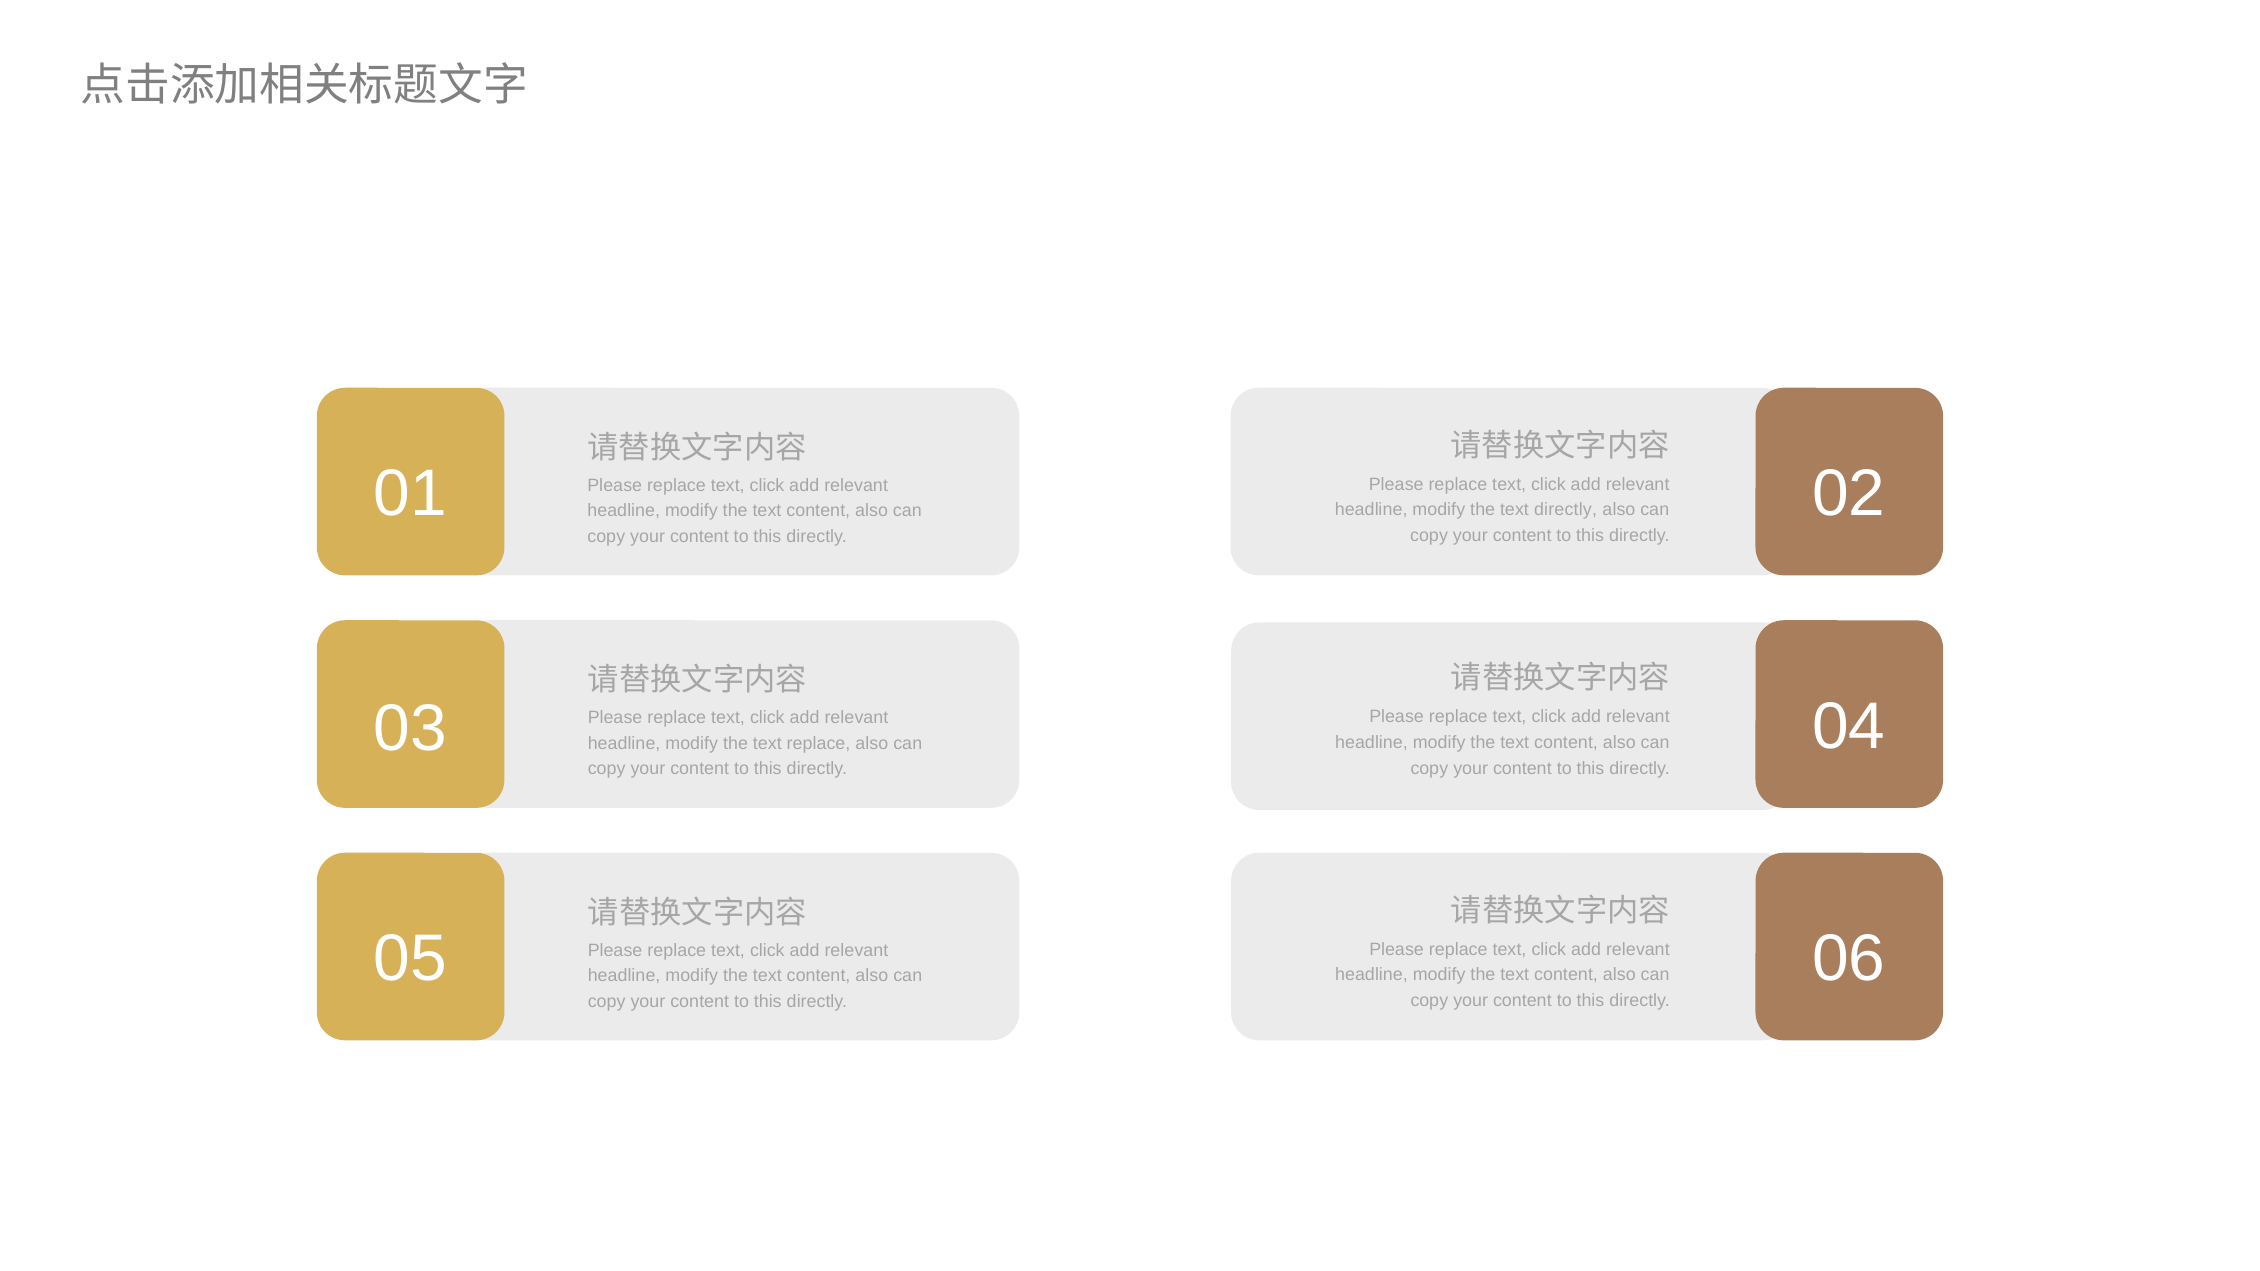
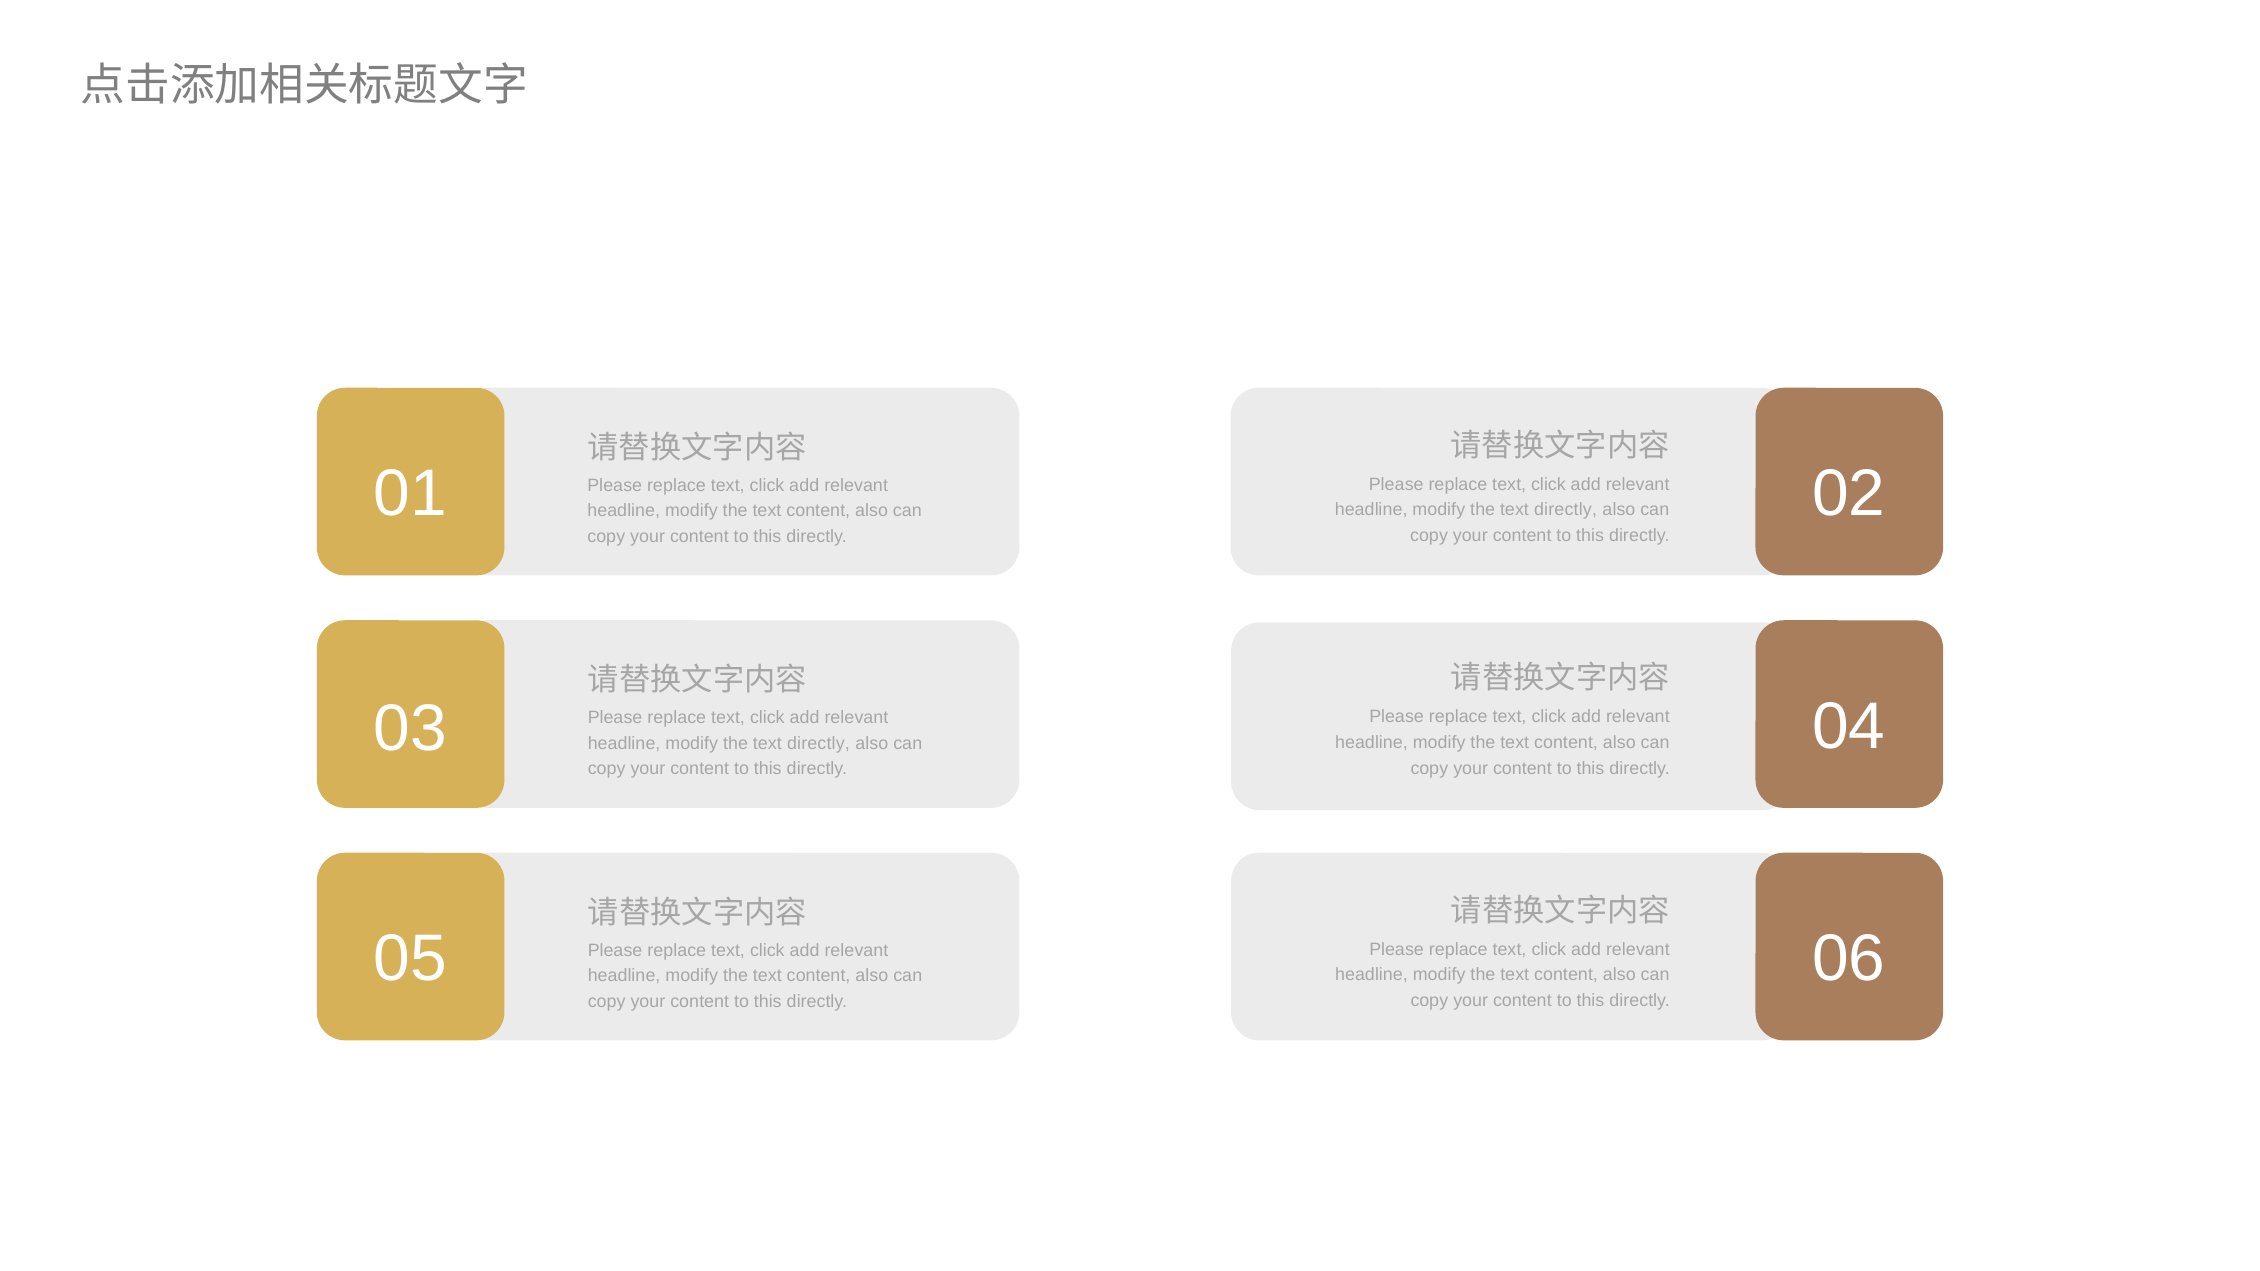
replace: replace -> directly (818, 744)
